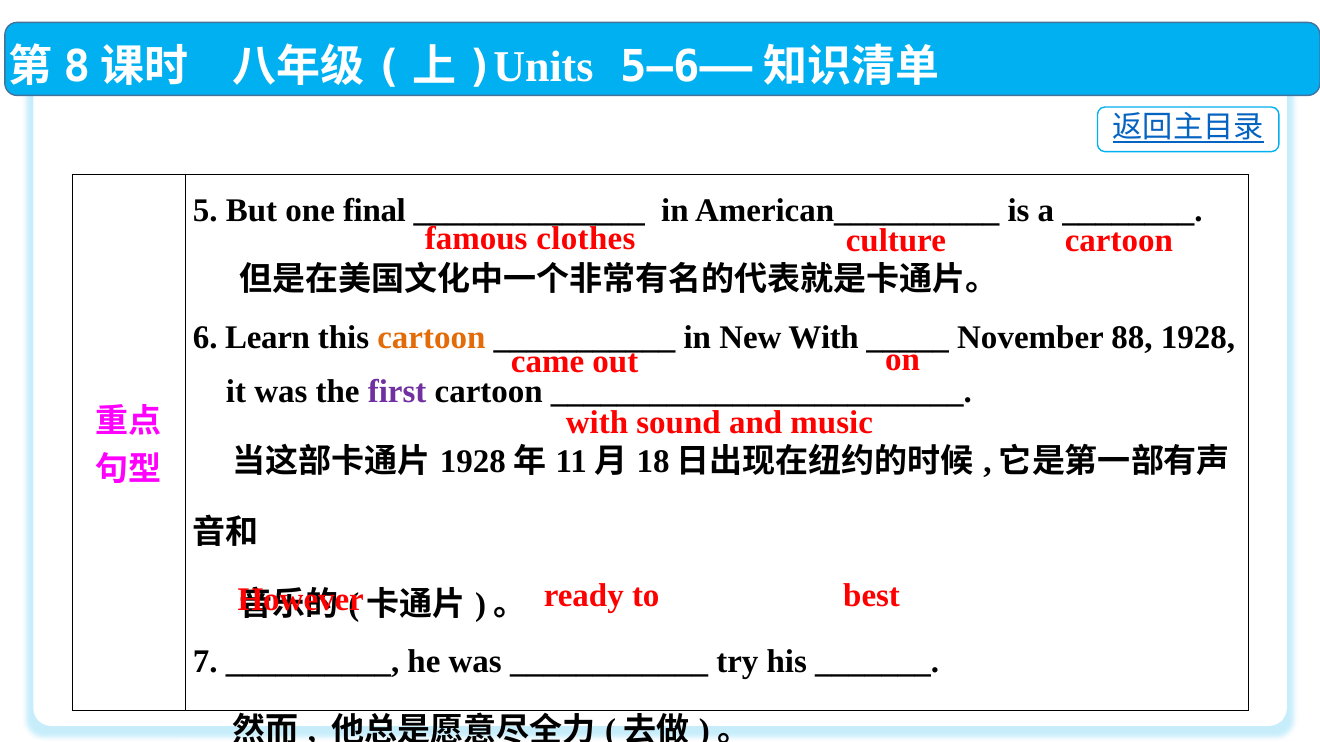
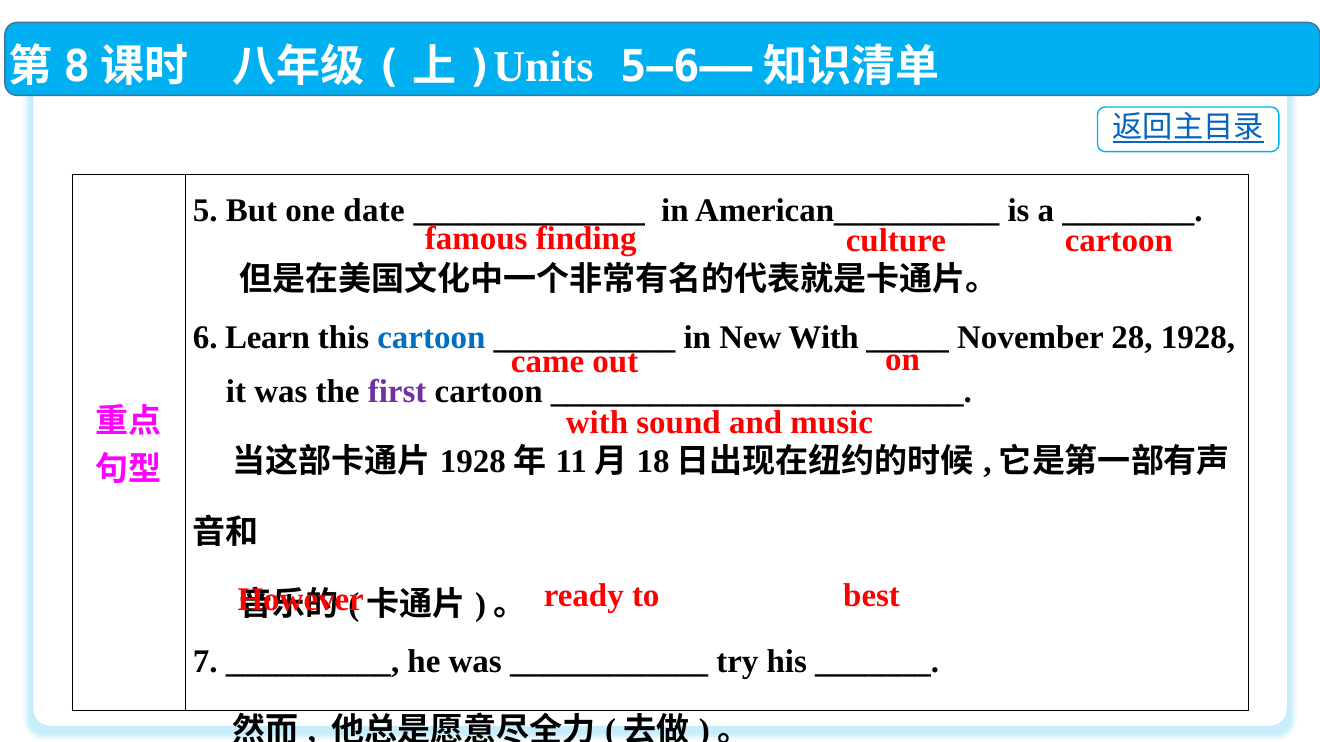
final: final -> date (374, 211)
clothes: clothes -> finding (586, 239)
cartoon colour: orange -> blue (431, 337)
88: 88 -> 28 (1132, 337)
